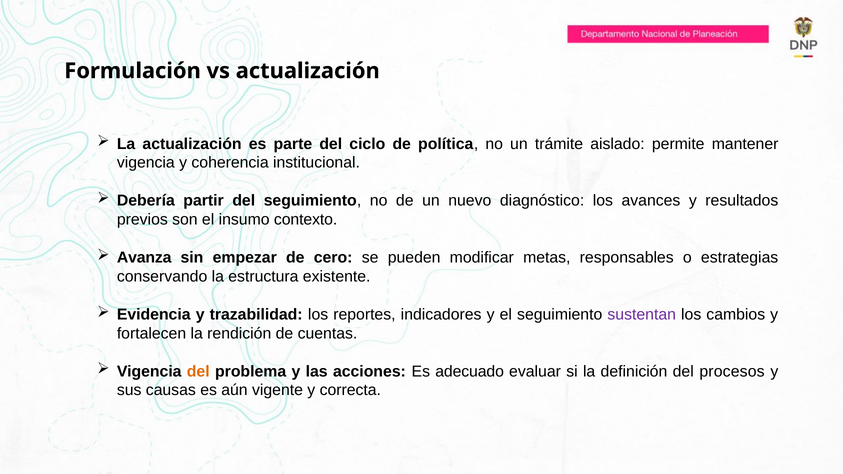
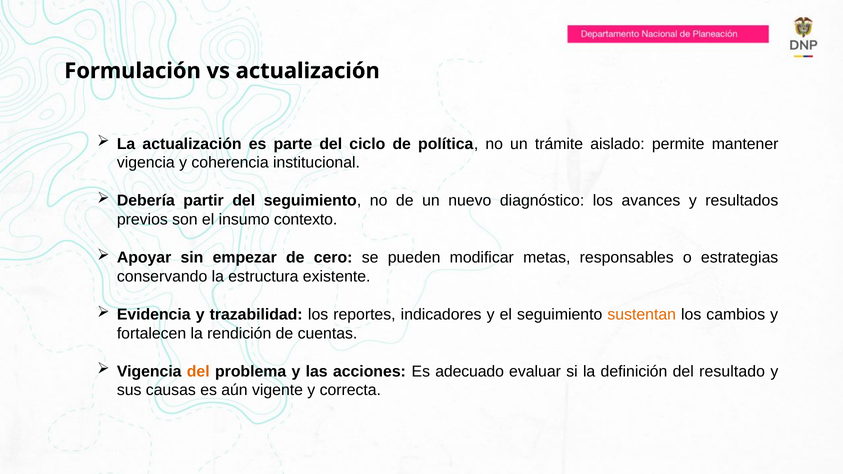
Avanza: Avanza -> Apoyar (144, 258)
sustentan colour: purple -> orange (642, 315)
procesos: procesos -> resultado (732, 371)
